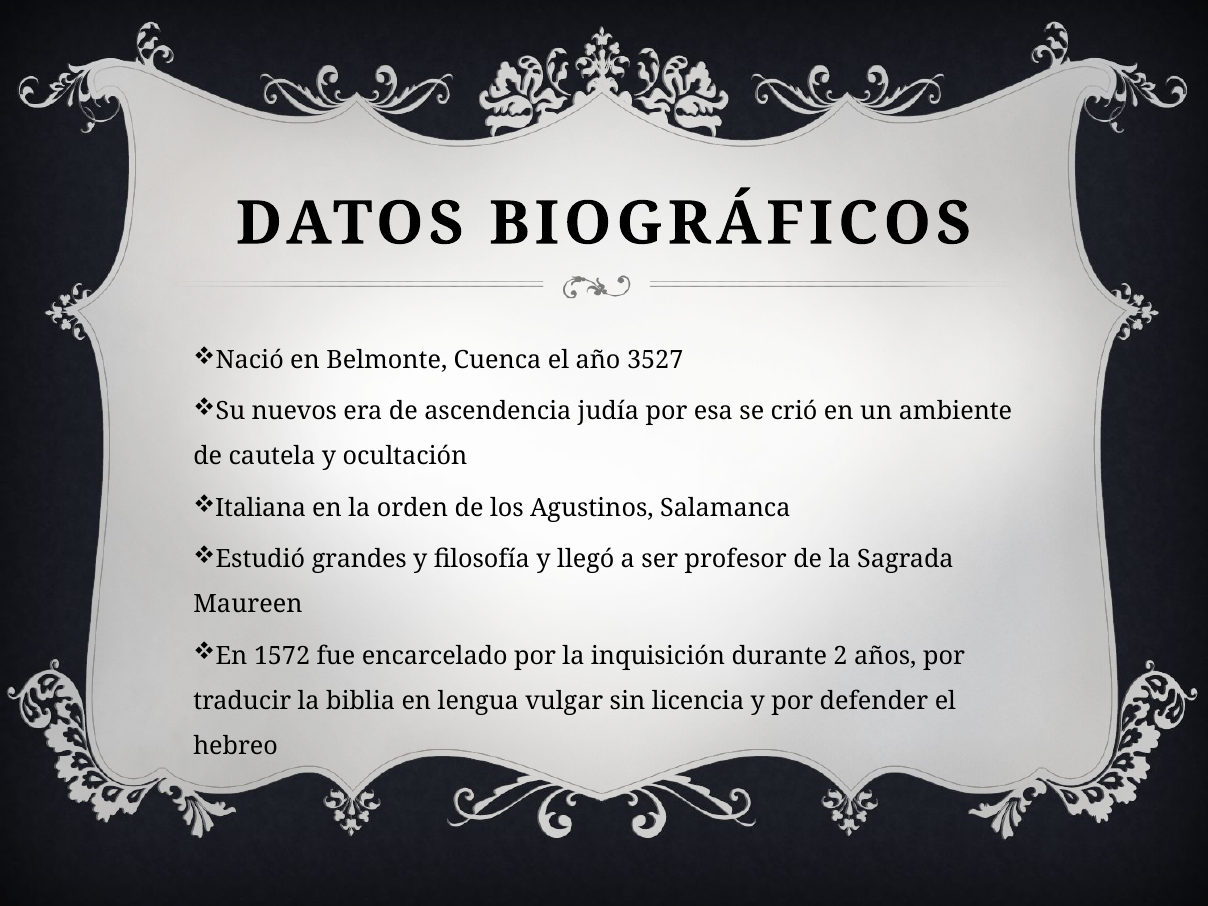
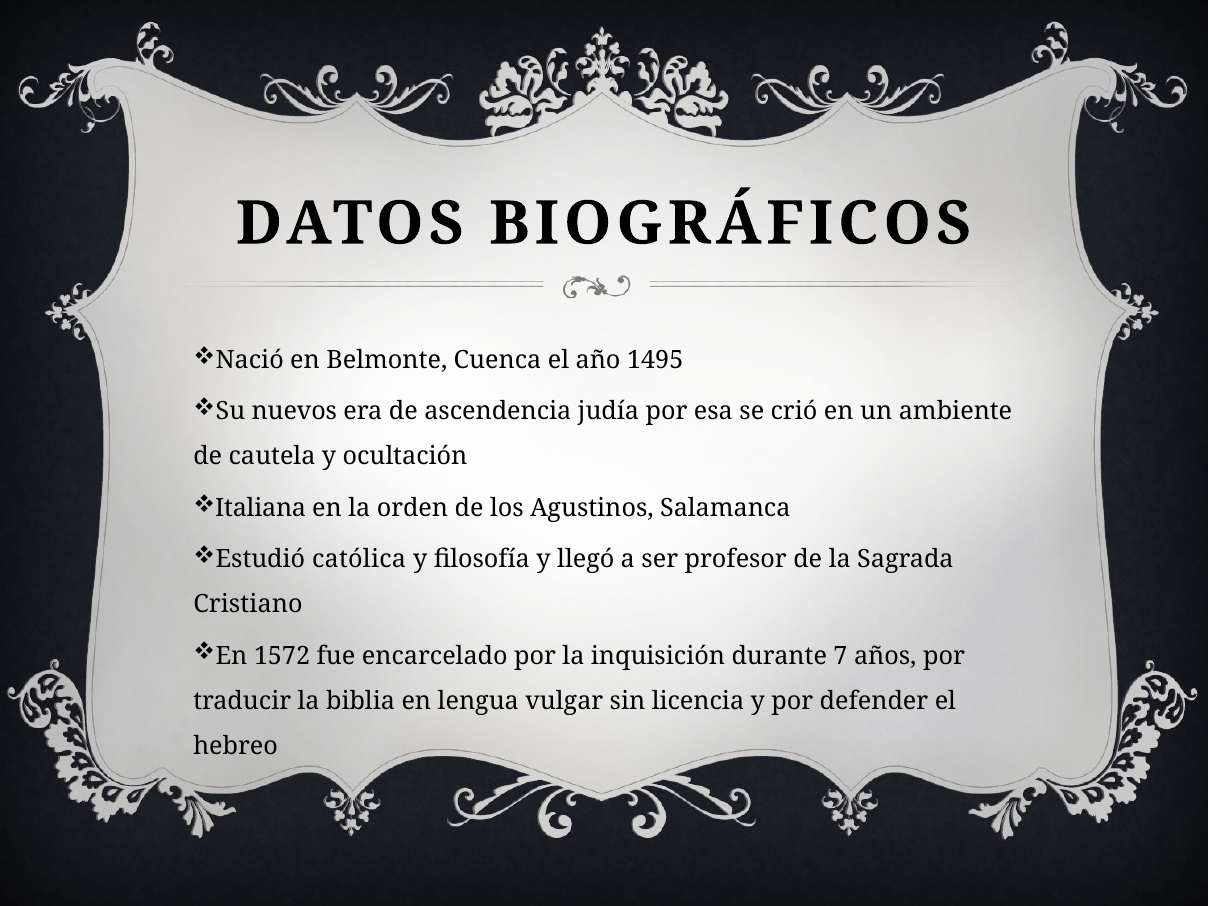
3527: 3527 -> 1495 (655, 360)
grandes: grandes -> católica (359, 559)
Maureen: Maureen -> Cristiano (248, 605)
2: 2 -> 7 (840, 656)
